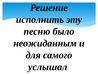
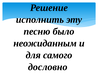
услышал: услышал -> дословно (48, 66)
